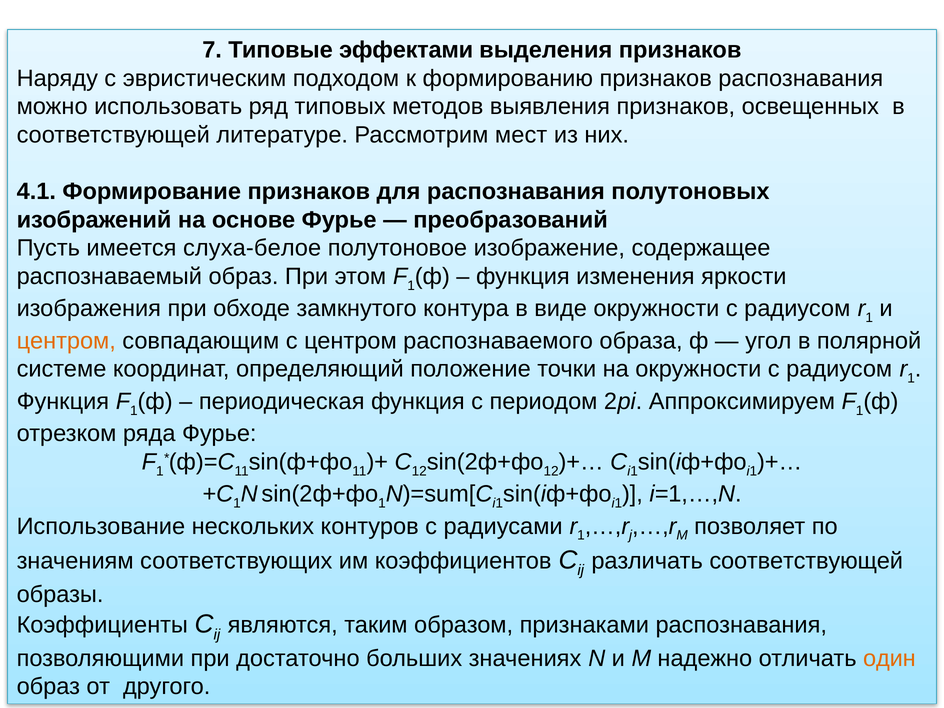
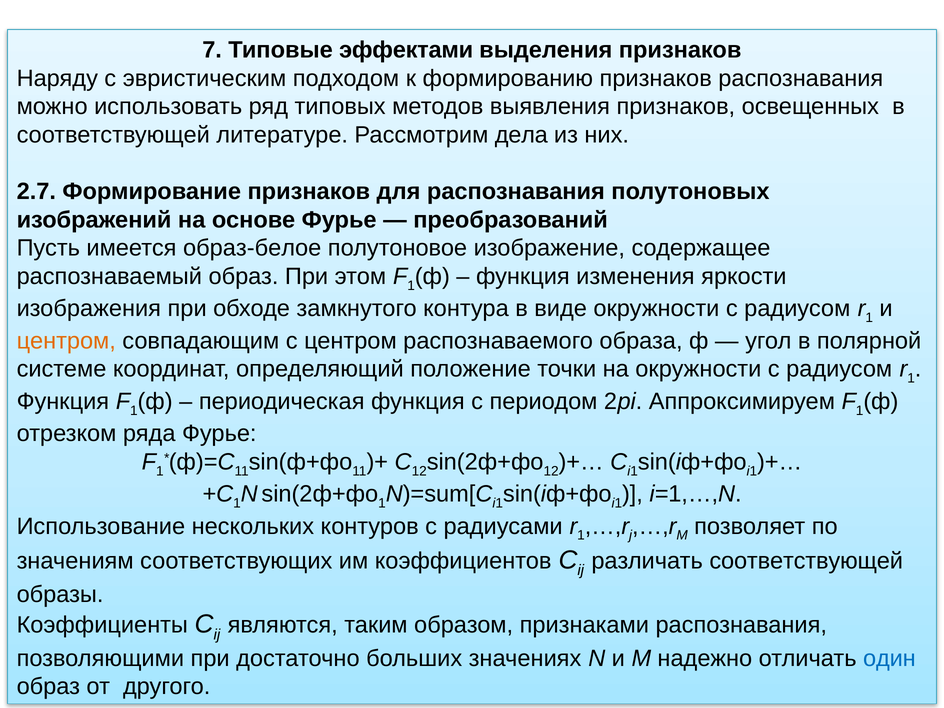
мест: мест -> дела (521, 135)
4.1: 4.1 -> 2.7 (36, 192)
слуха-белое: слуха-белое -> образ-белое (252, 248)
один colour: orange -> blue (889, 658)
